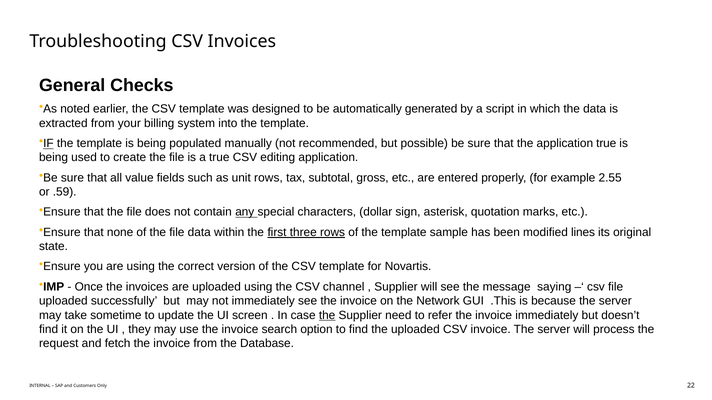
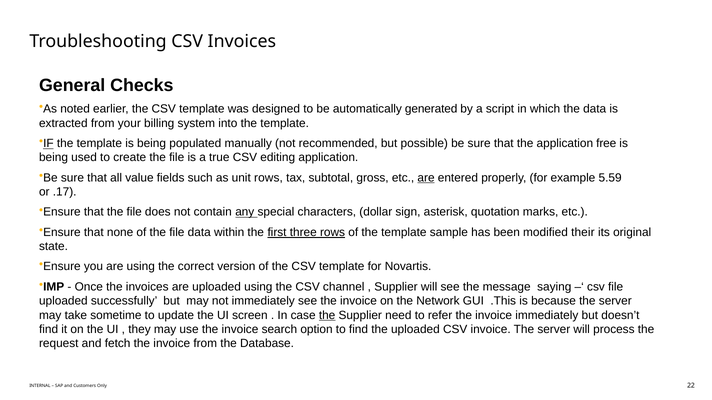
application true: true -> free (606, 143)
are underline: none -> present (426, 178)
2.55: 2.55 -> 5.59 (610, 178)
.59: .59 -> .17 (65, 192)
lines: lines -> their (583, 232)
